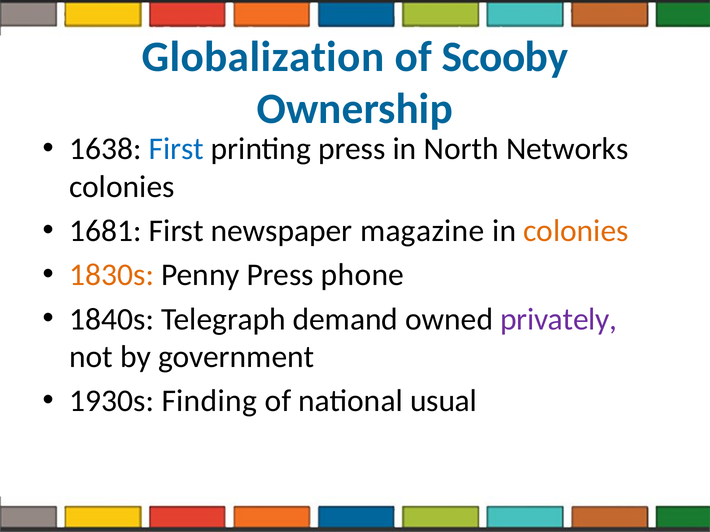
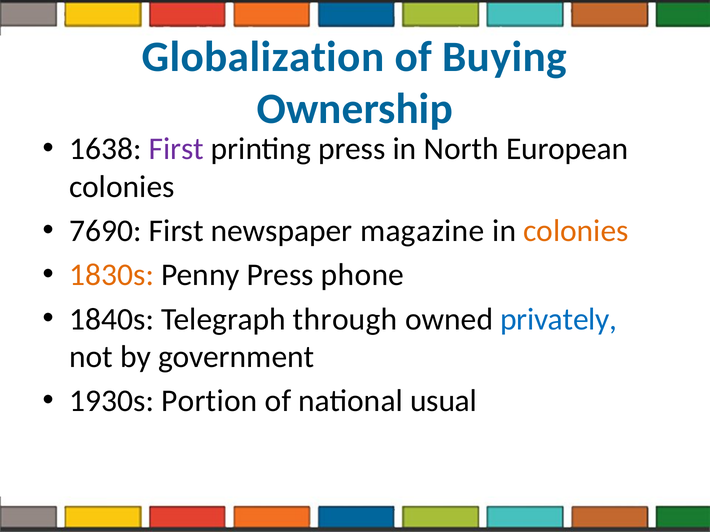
Scooby: Scooby -> Buying (504, 57)
First colour: blue -> purple (176, 149)
Networks: Networks -> European (567, 149)
1681: 1681 -> 7690 (105, 231)
demand: demand -> through (345, 319)
privately colour: purple -> blue (559, 319)
Finding: Finding -> Portion (209, 401)
